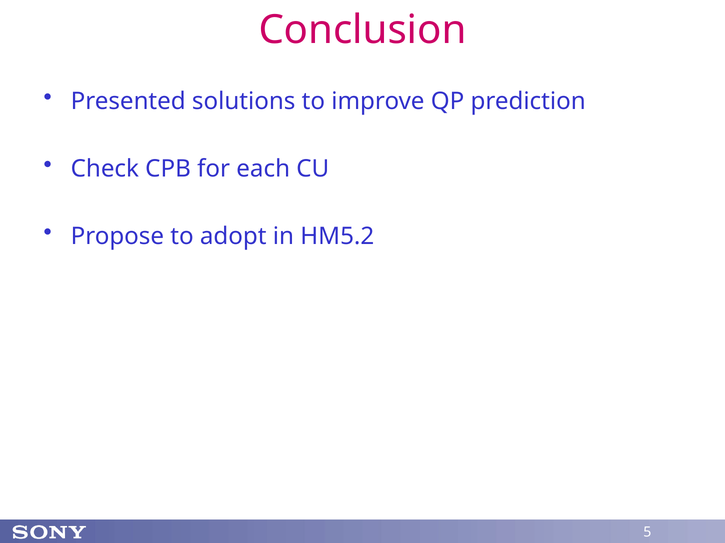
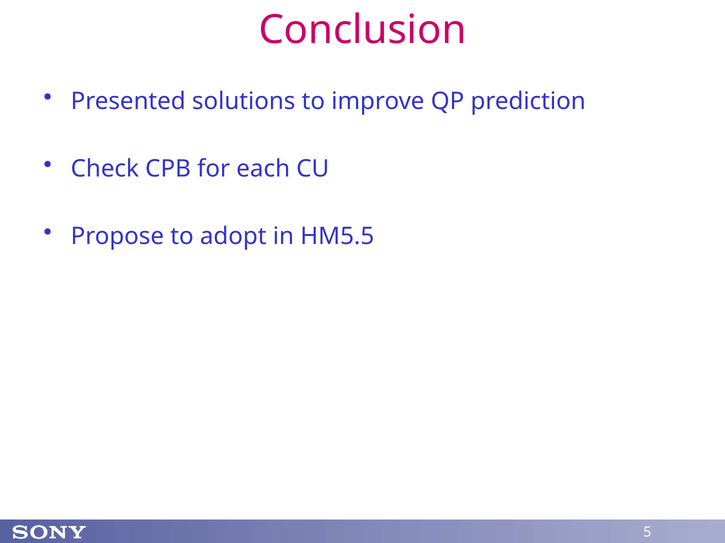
HM5.2: HM5.2 -> HM5.5 (337, 237)
